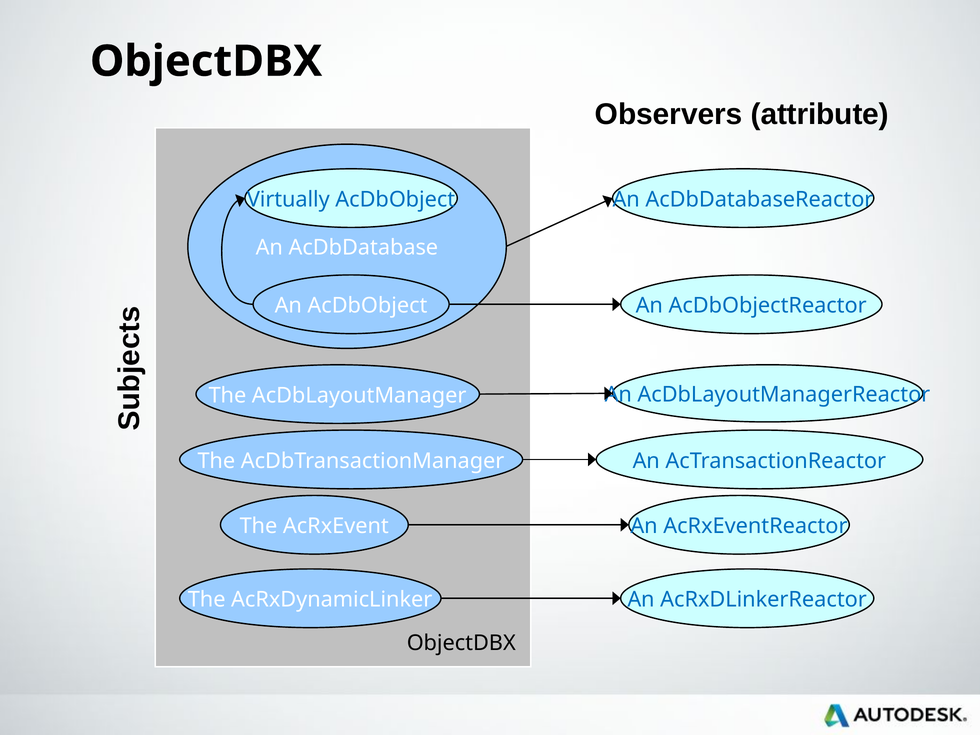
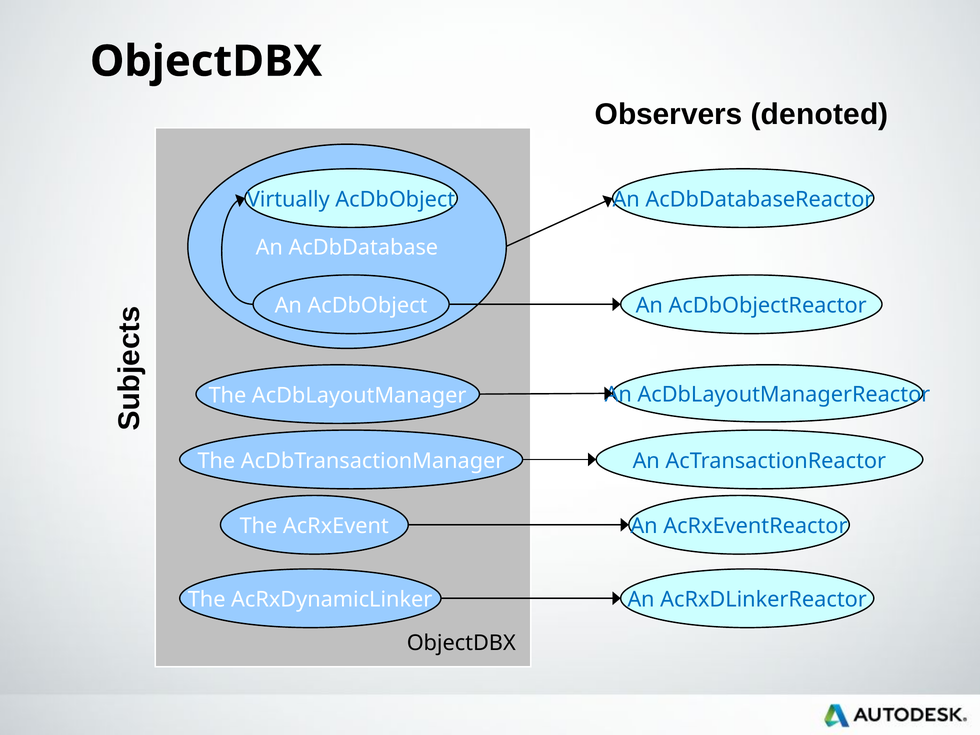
attribute: attribute -> denoted (820, 115)
